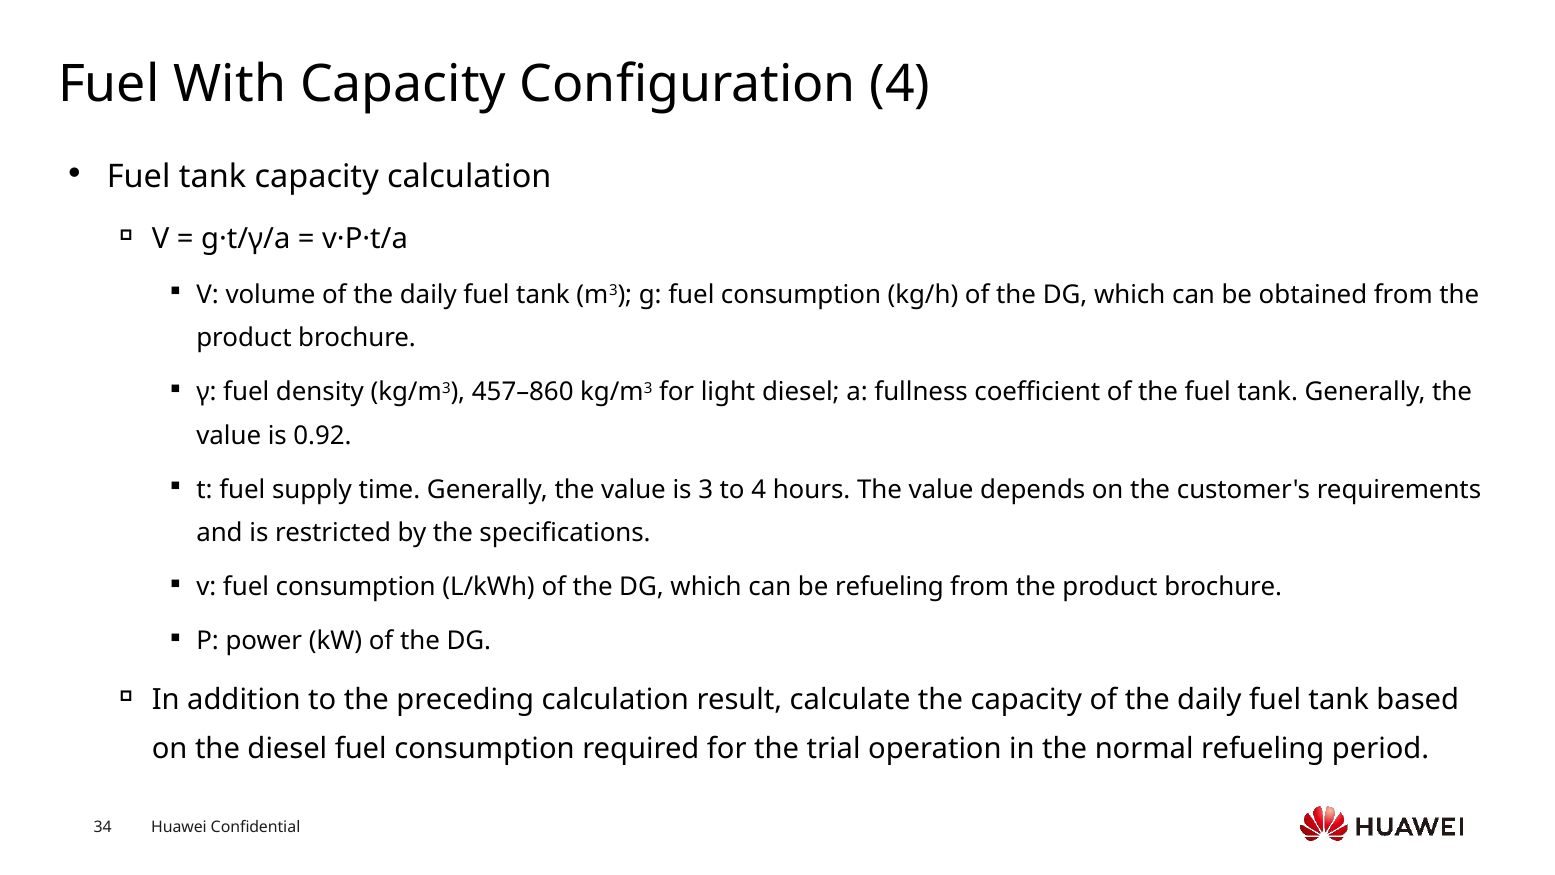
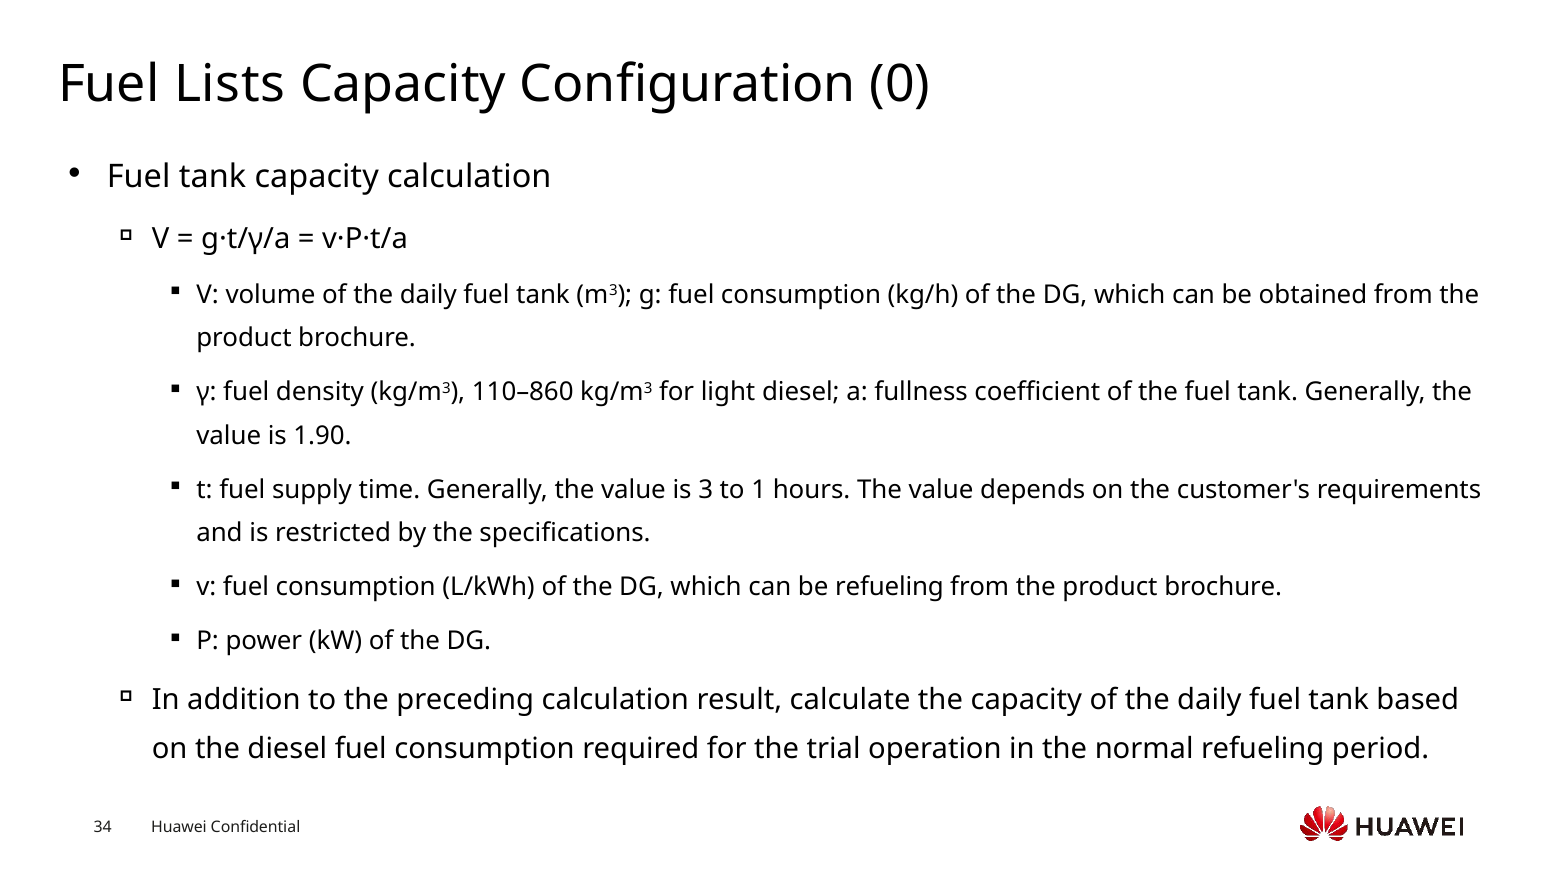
With: With -> Lists (230, 85)
Configuration 4: 4 -> 0 (900, 85)
457–860: 457–860 -> 110–860 (523, 392)
0.92: 0.92 -> 1.90 (323, 436)
to 4: 4 -> 1 (759, 490)
